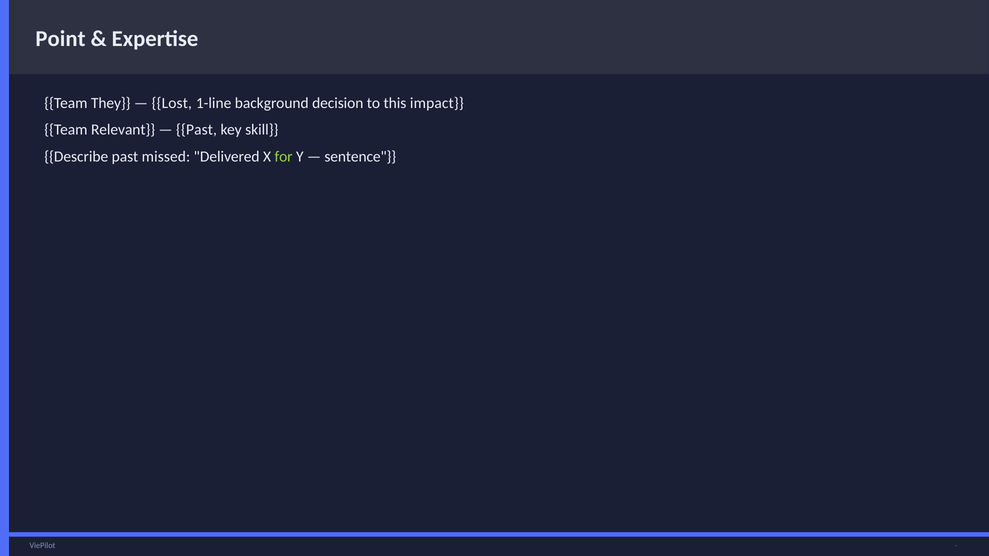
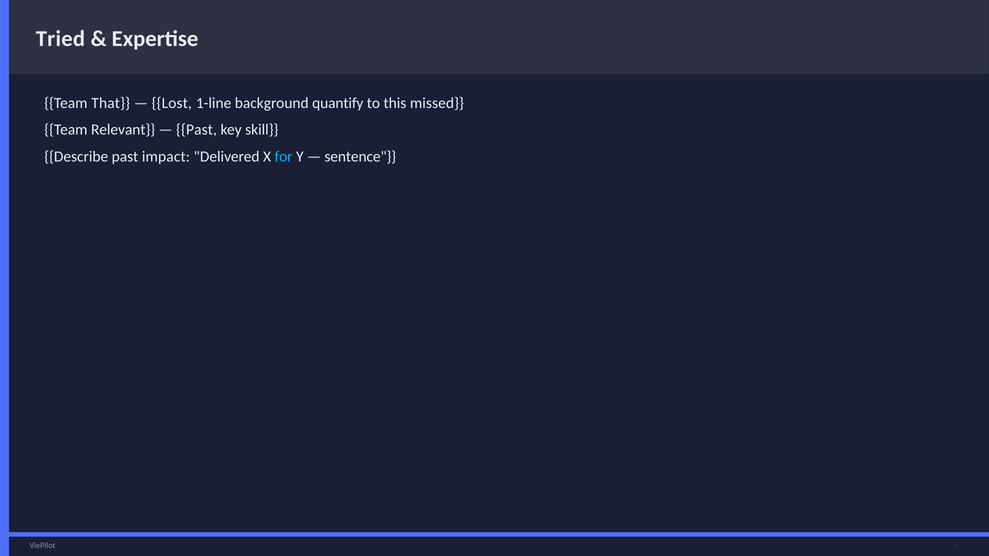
Point: Point -> Tried (60, 39)
They: They -> That (111, 103)
decision: decision -> quantify (338, 103)
impact: impact -> missed (437, 103)
missed: missed -> impact (166, 157)
for colour: light green -> light blue (284, 157)
